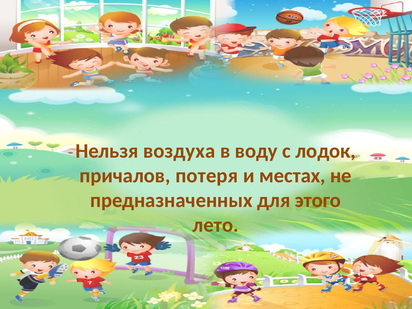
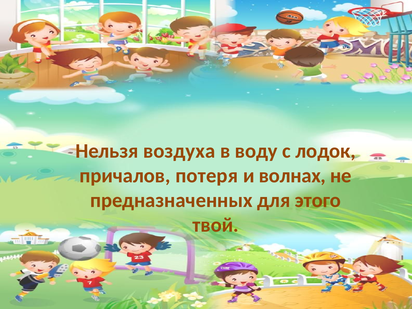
местах: местах -> волнах (292, 176)
лето: лето -> твой (216, 225)
